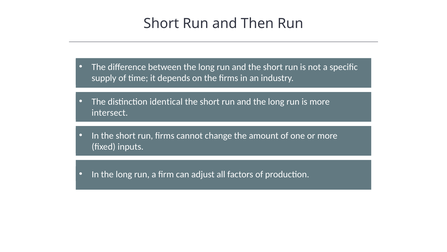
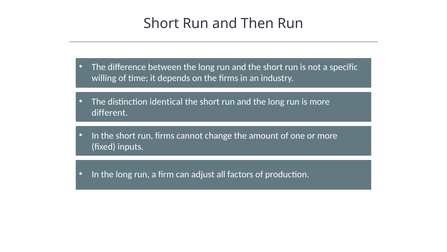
supply: supply -> willing (104, 78)
intersect: intersect -> different (110, 113)
